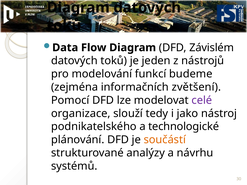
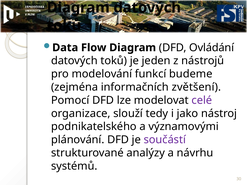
Závislém: Závislém -> Ovládání (212, 48)
technologické: technologické -> významovými (184, 127)
součástí colour: orange -> purple (165, 140)
